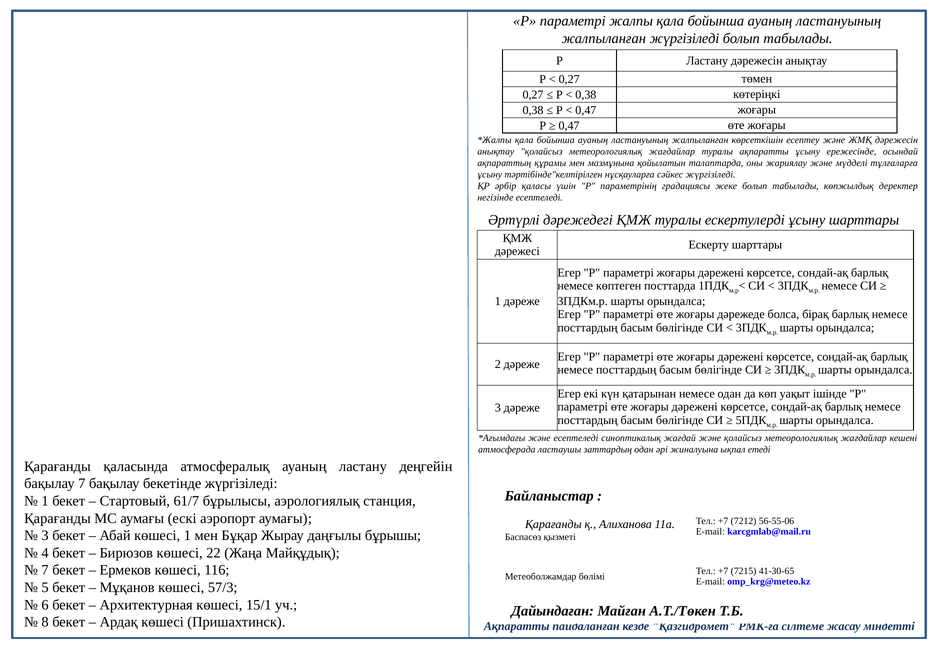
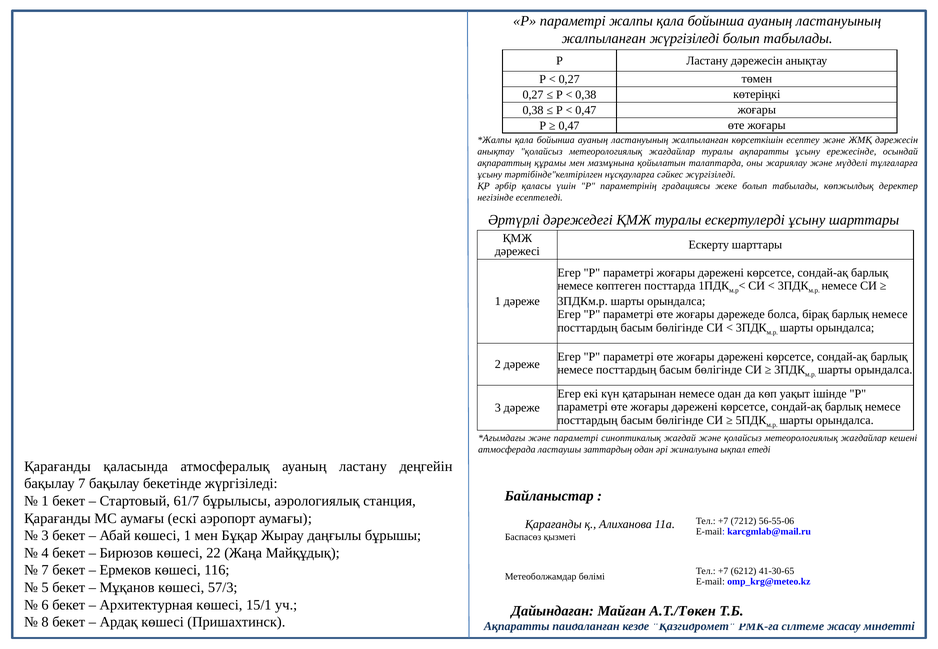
және есептеледі: есептеледі -> параметрі (576, 438)
7215: 7215 -> 6212 (744, 571)
